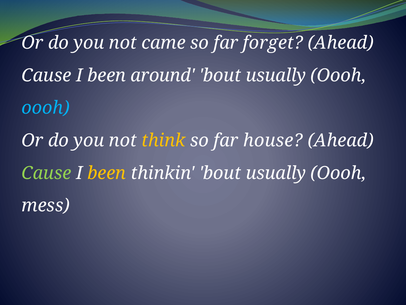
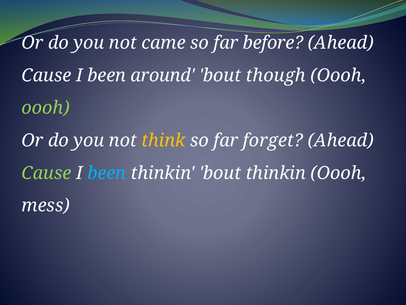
forget: forget -> before (273, 43)
usually: usually -> though (276, 75)
oooh colour: light blue -> light green (46, 108)
house: house -> forget (273, 140)
been colour: yellow -> light blue (107, 173)
thinkin bout usually: usually -> thinkin (276, 173)
